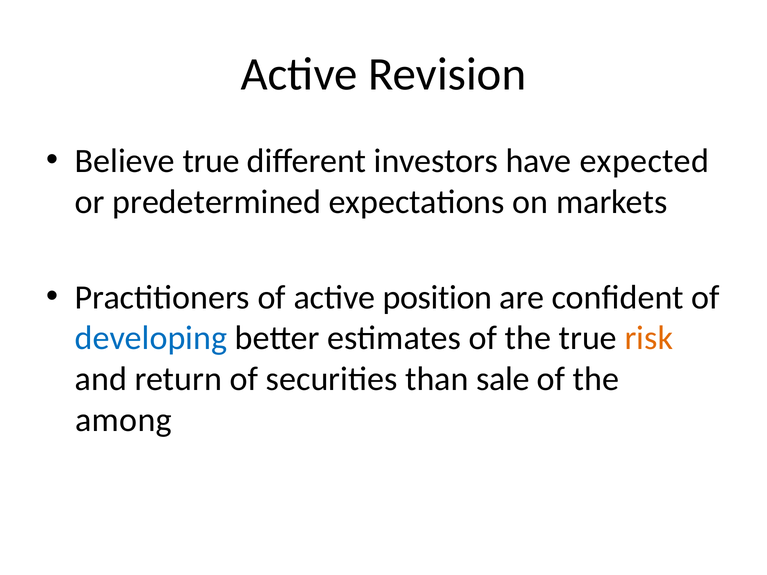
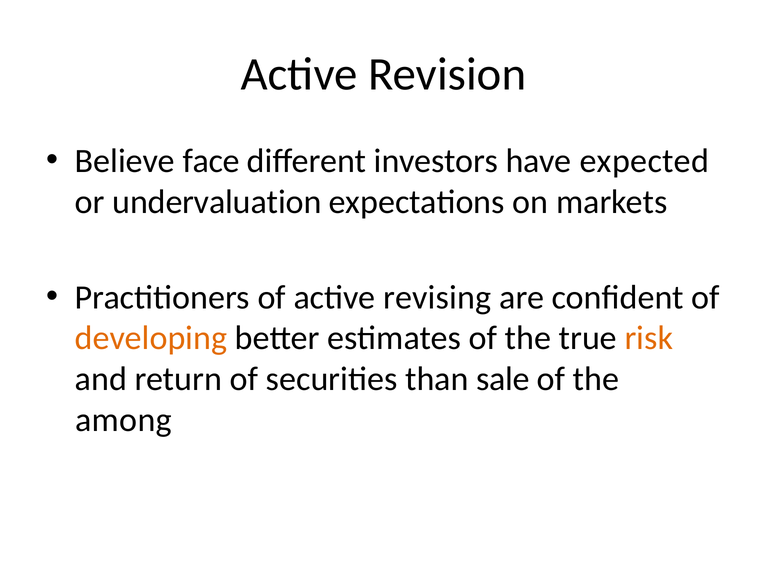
Believe true: true -> face (211, 161)
predetermined: predetermined -> undervaluation (217, 202)
position: position -> revising (437, 297)
developing colour: blue -> orange (151, 338)
